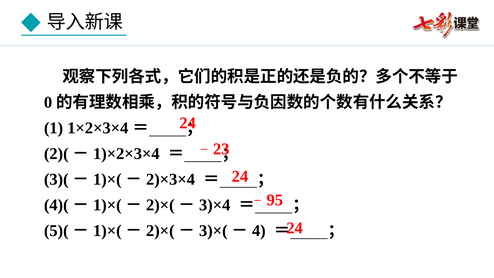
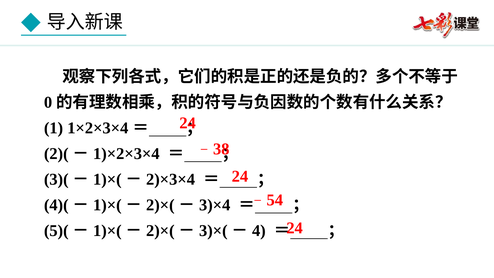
23: 23 -> 38 (221, 149)
95: 95 -> 54 (275, 200)
